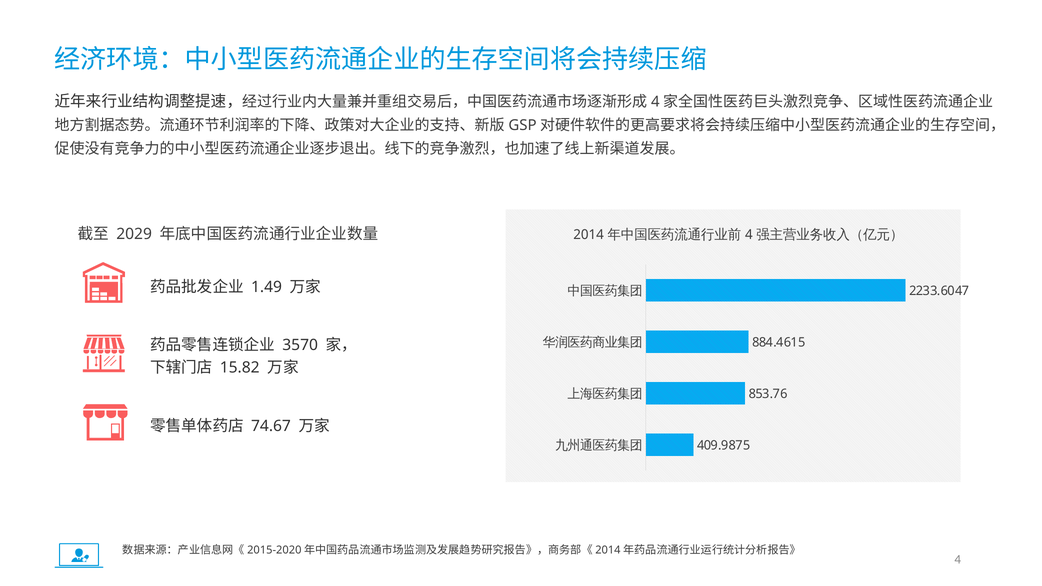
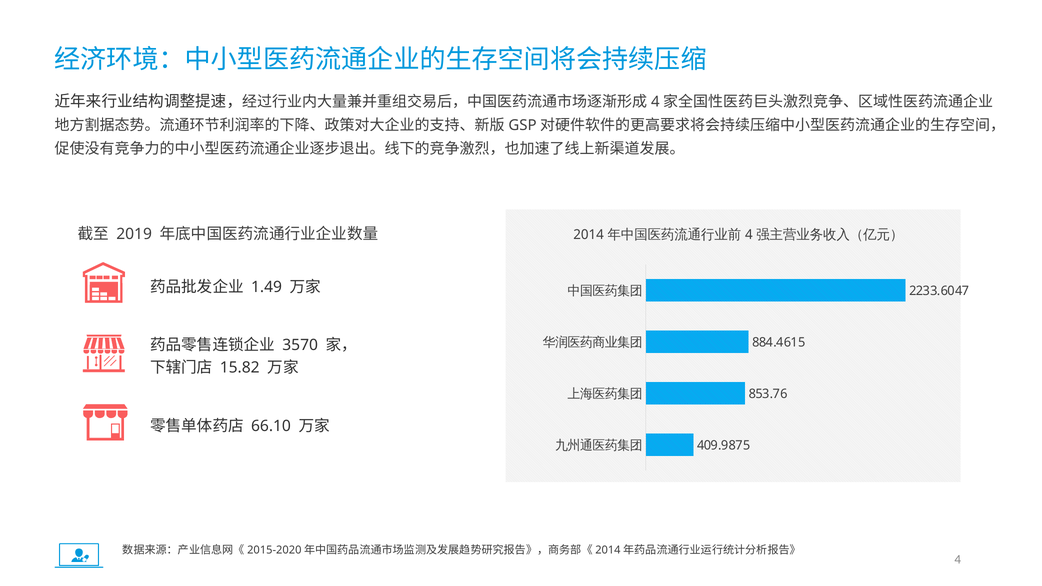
2029: 2029 -> 2019 (134, 234)
74.67: 74.67 -> 66.10 (271, 426)
